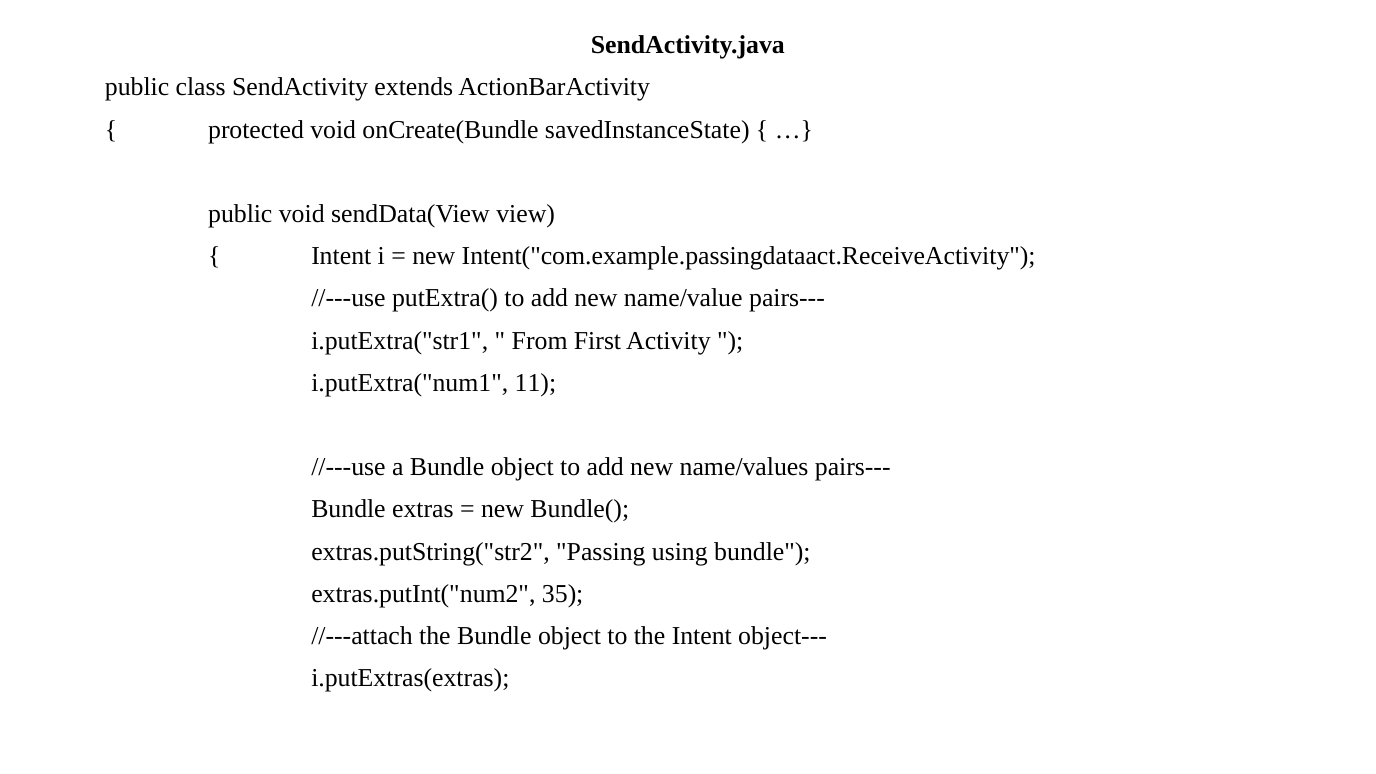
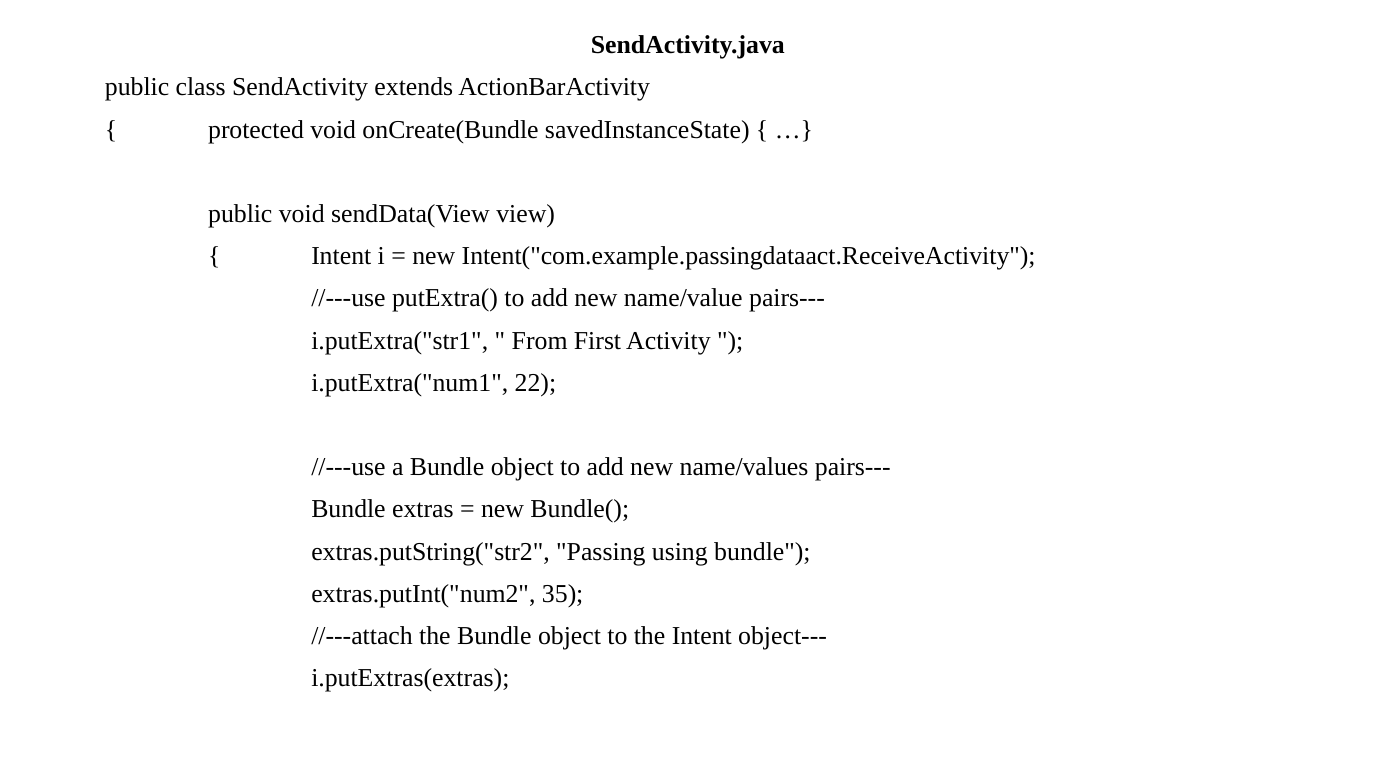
11: 11 -> 22 (535, 383)
